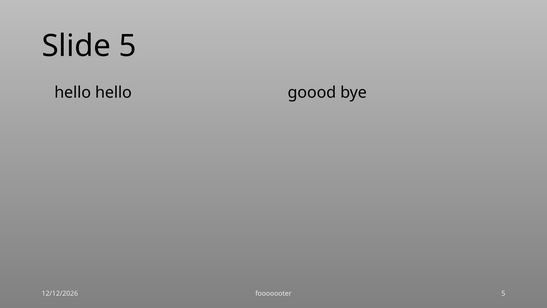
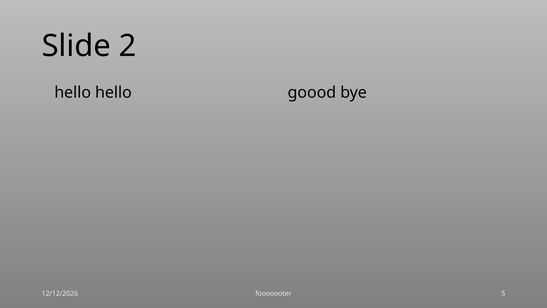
Slide 5: 5 -> 2 (127, 46)
